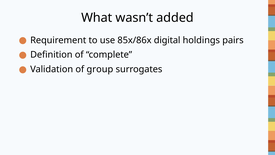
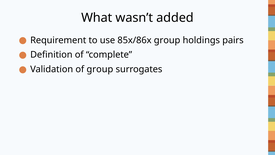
85x/86x digital: digital -> group (167, 40)
